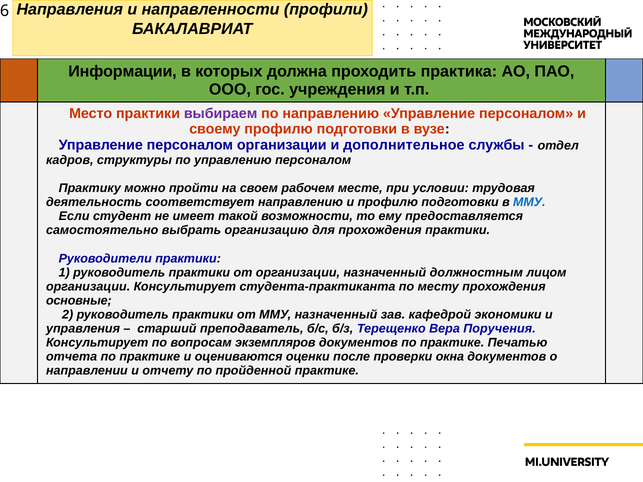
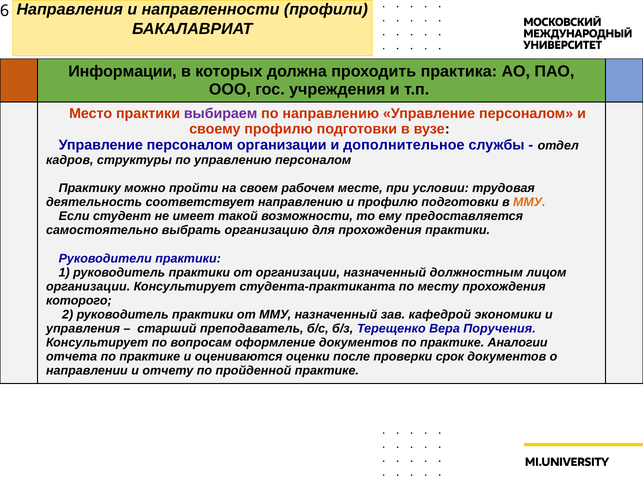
ММУ colour: blue -> orange (529, 202)
основные: основные -> которого (79, 301)
экземпляров: экземпляров -> оформление (275, 343)
Печатью: Печатью -> Аналогии (518, 343)
окна: окна -> срок (450, 357)
